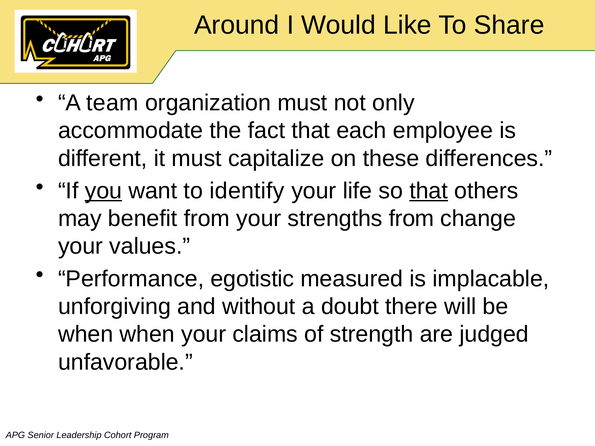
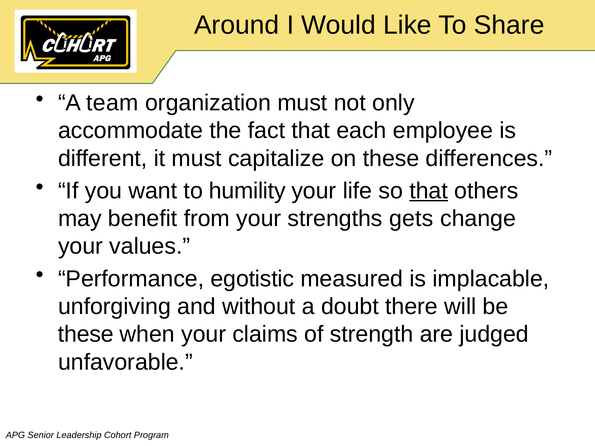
you underline: present -> none (103, 191)
identify: identify -> humility (247, 191)
strengths from: from -> gets (411, 219)
when: when -> these (86, 334)
